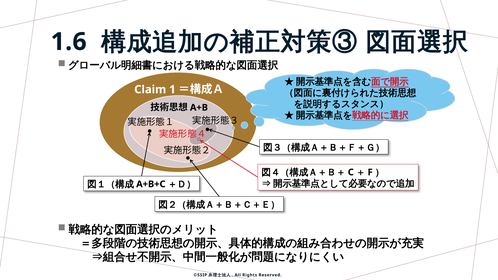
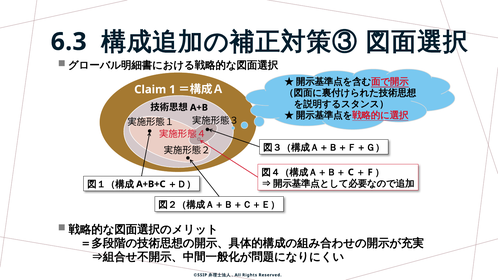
1.6: 1.6 -> 6.3 (69, 42)
